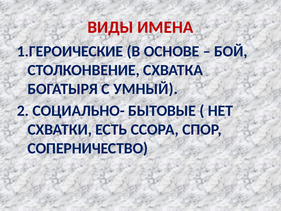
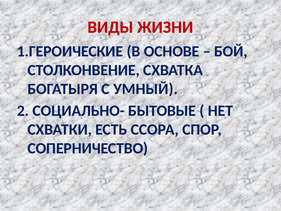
ИМЕНА: ИМЕНА -> ЖИЗНИ (165, 27)
